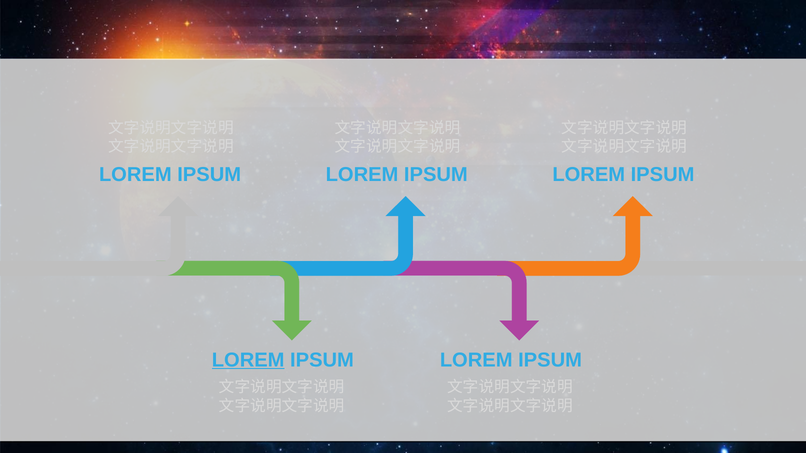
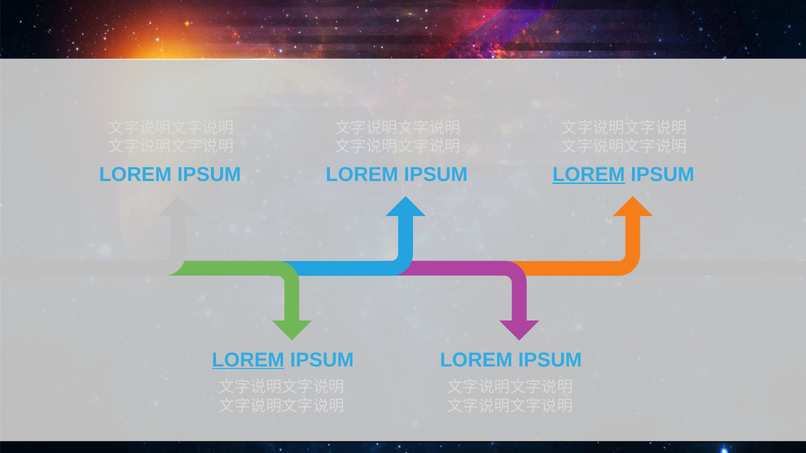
LOREM underline: none -> present (589, 175)
